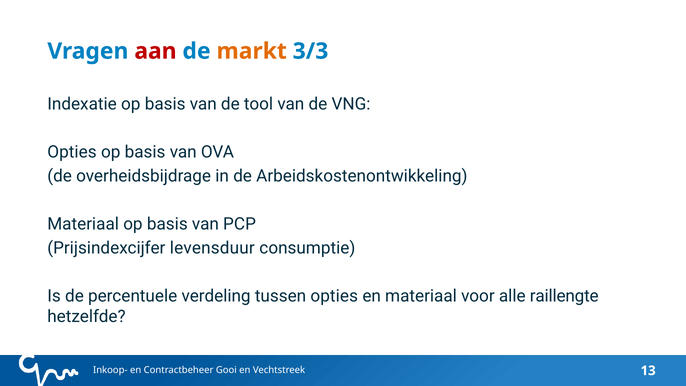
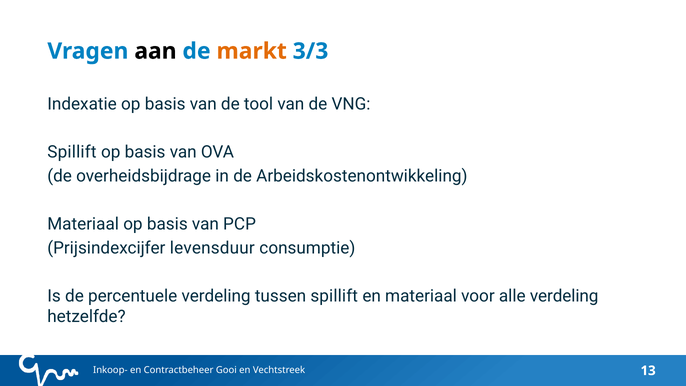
aan colour: red -> black (155, 51)
Opties: Opties -> Spillift (72, 152)
tussen opties: opties -> spillift (334, 296)
alle raillengte: raillengte -> verdeling (564, 296)
